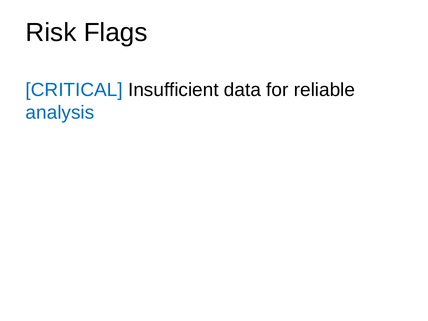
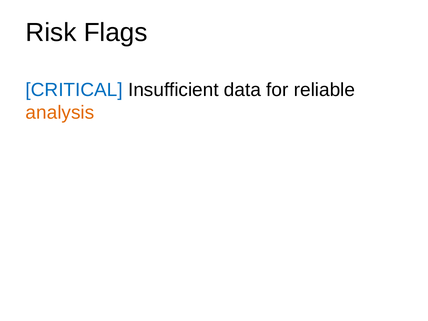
analysis colour: blue -> orange (60, 113)
